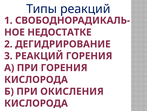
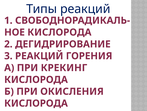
НЕДОСТАТКЕ: НЕДОСТАТКЕ -> КИСЛОРОДА (59, 32)
ПРИ ГОРЕНИЯ: ГОРЕНИЯ -> КРЕКИНГ (64, 67)
